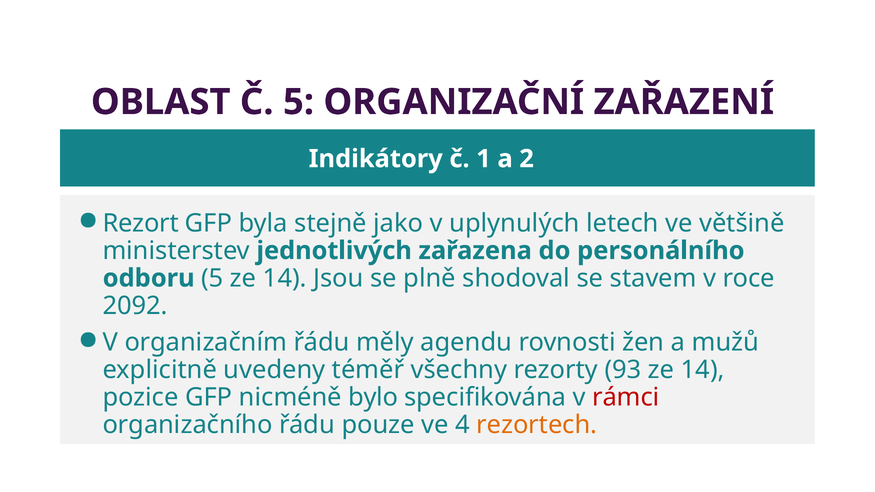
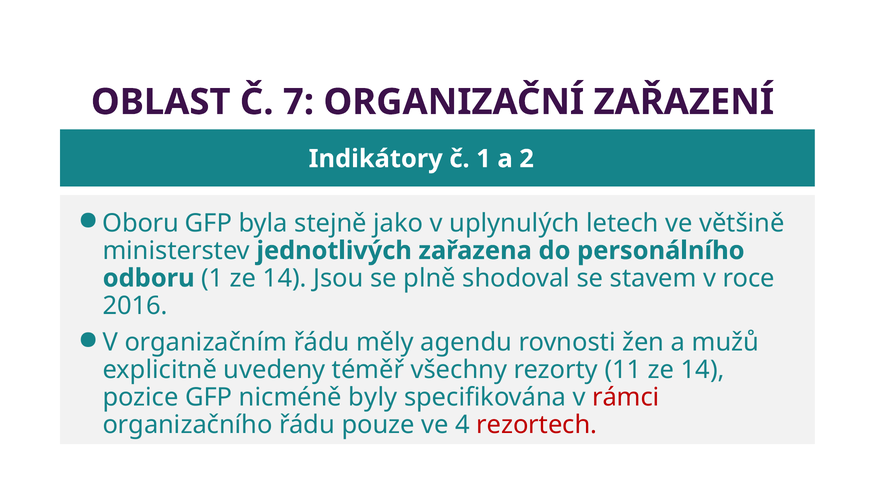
Č 5: 5 -> 7 (299, 102)
Rezort: Rezort -> Oboru (141, 223)
odboru 5: 5 -> 1 (212, 278)
2092: 2092 -> 2016 (135, 306)
93: 93 -> 11 (623, 370)
bylo: bylo -> byly (373, 397)
rezortech colour: orange -> red (537, 425)
